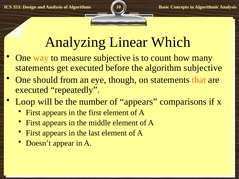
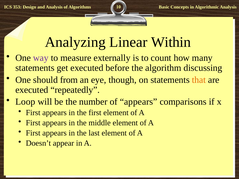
Which: Which -> Within (171, 42)
way colour: orange -> purple (41, 58)
measure subjective: subjective -> externally (112, 58)
algorithm subjective: subjective -> discussing (203, 68)
